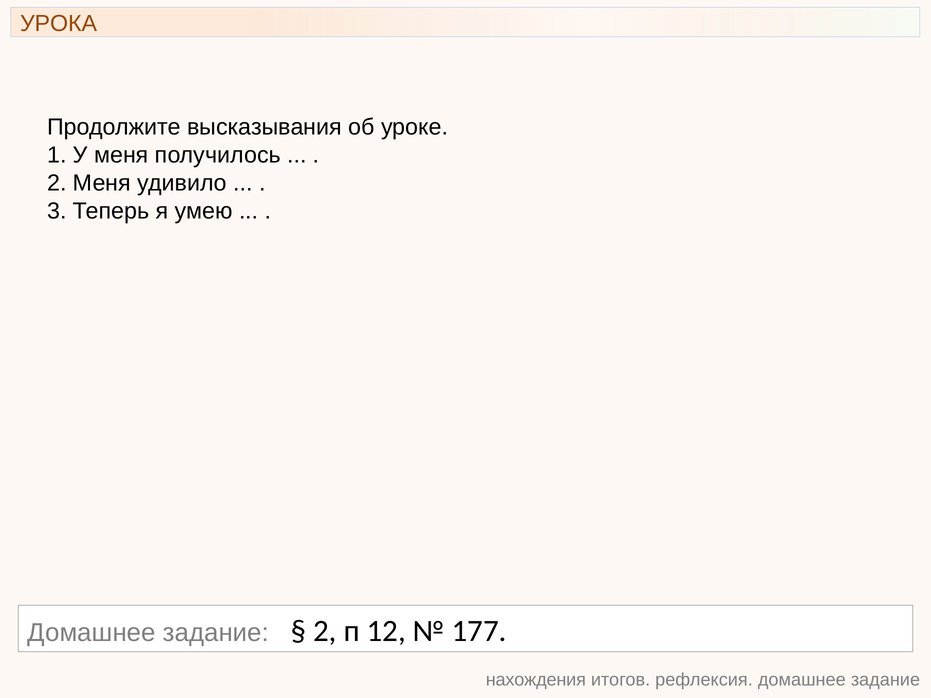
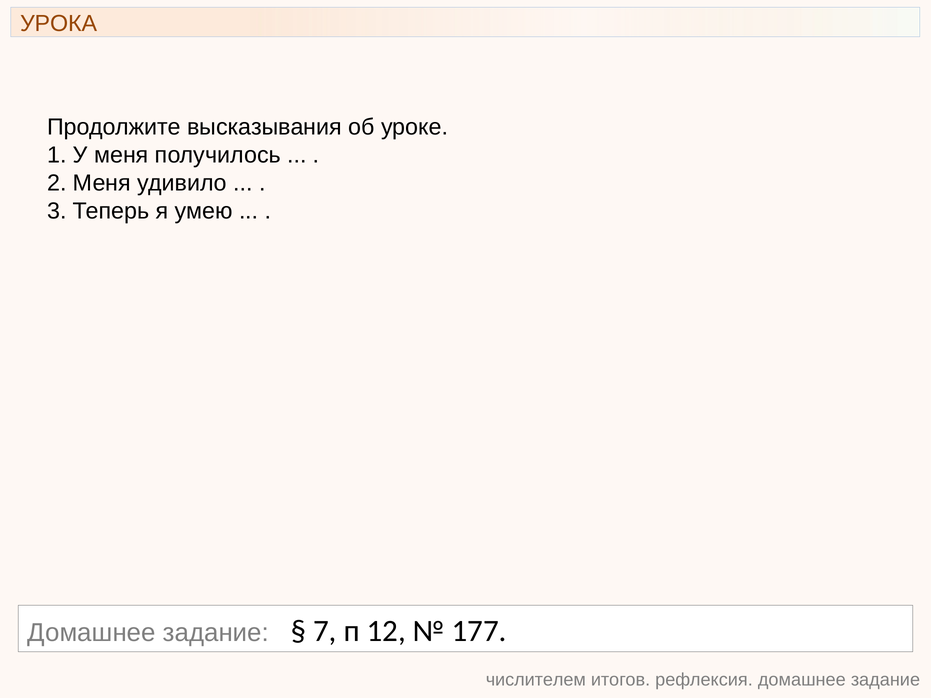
2: 2 -> 7 (325, 631)
нахождения: нахождения -> числителем (536, 680)
